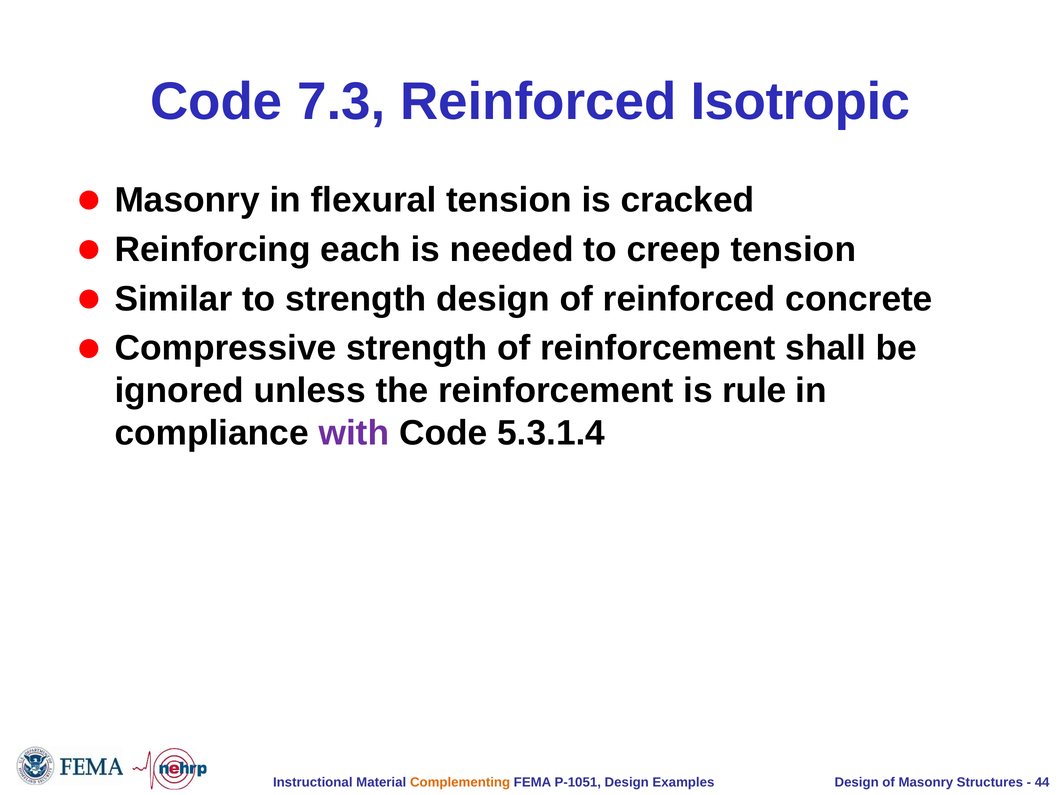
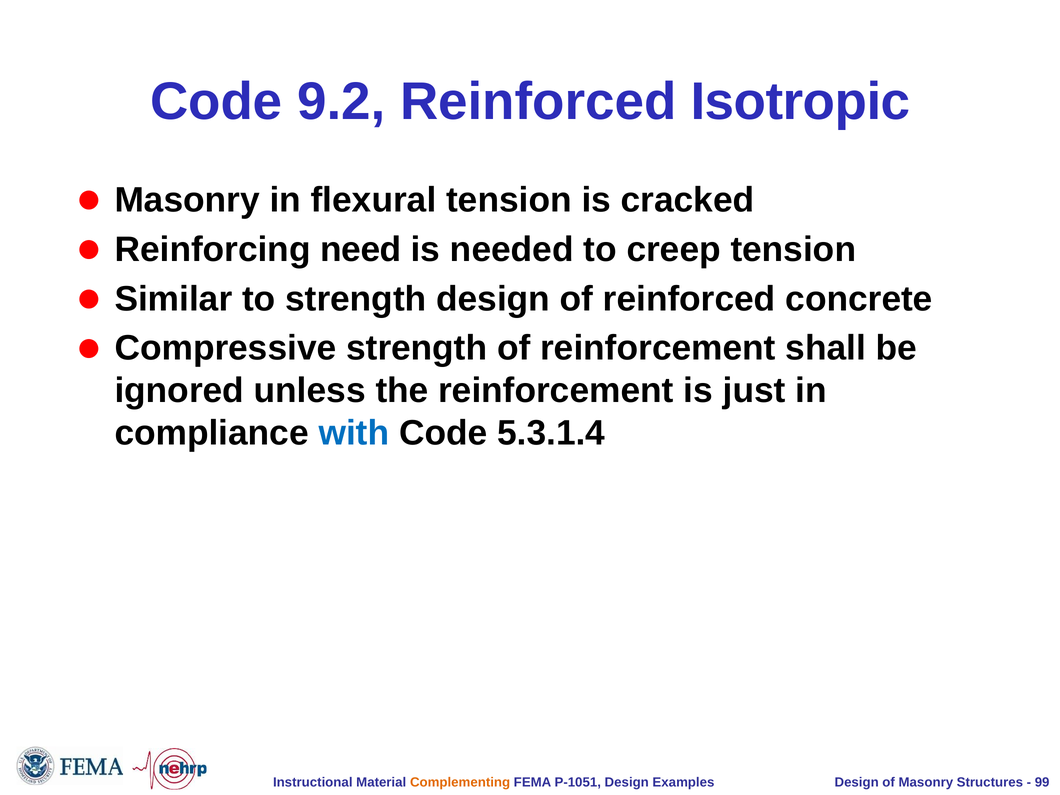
7.3: 7.3 -> 9.2 (341, 102)
each: each -> need (361, 249)
rule: rule -> just (754, 391)
with colour: purple -> blue (354, 433)
44: 44 -> 99 (1042, 783)
